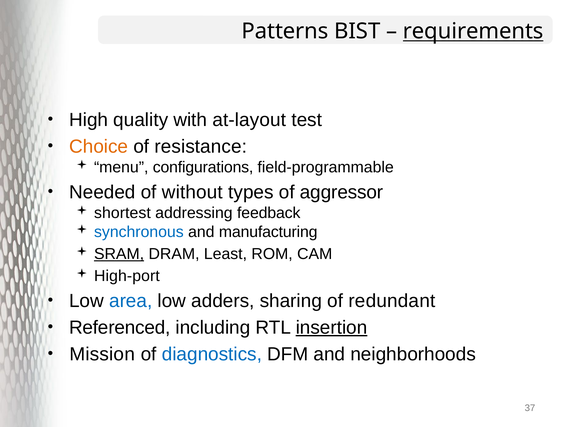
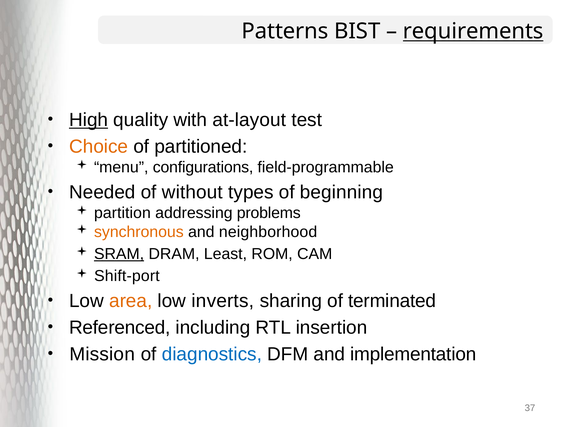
High underline: none -> present (89, 120)
resistance: resistance -> partitioned (201, 147)
aggressor: aggressor -> beginning (341, 192)
shortest: shortest -> partition (122, 213)
feedback: feedback -> problems (269, 213)
synchronous colour: blue -> orange (139, 232)
manufacturing: manufacturing -> neighborhood (268, 232)
High-port: High-port -> Shift-port (127, 276)
area colour: blue -> orange (131, 301)
adders: adders -> inverts (223, 301)
redundant: redundant -> terminated (392, 301)
insertion underline: present -> none (331, 327)
neighborhoods: neighborhoods -> implementation (413, 354)
